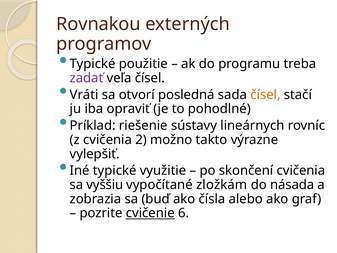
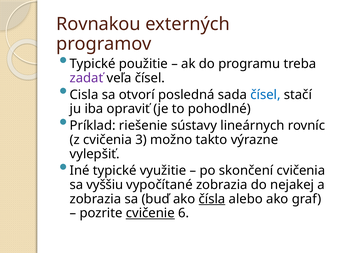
Vráti: Vráti -> Cisla (84, 95)
čísel colour: orange -> blue (265, 95)
2: 2 -> 3 (141, 140)
vypočítané zložkám: zložkám -> zobrazia (222, 185)
násada: násada -> nejakej (292, 185)
čísla underline: none -> present (212, 199)
